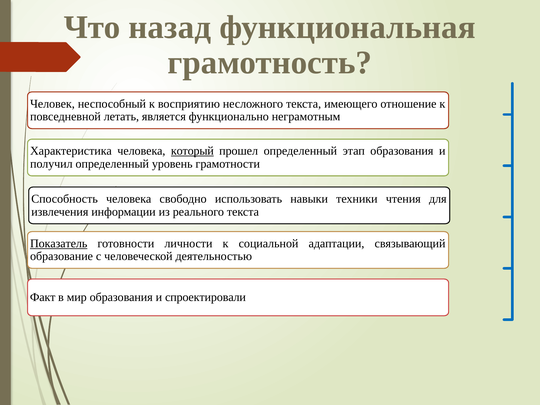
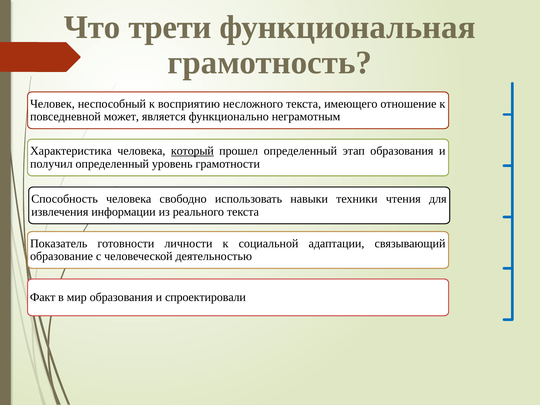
назад: назад -> трети (170, 27)
летать: летать -> может (121, 117)
Показатель underline: present -> none (59, 243)
